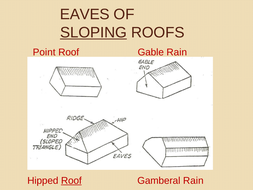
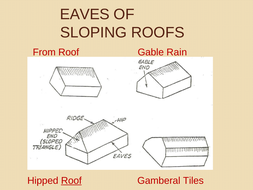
SLOPING underline: present -> none (93, 32)
Point: Point -> From (44, 52)
Gamberal Rain: Rain -> Tiles (193, 180)
